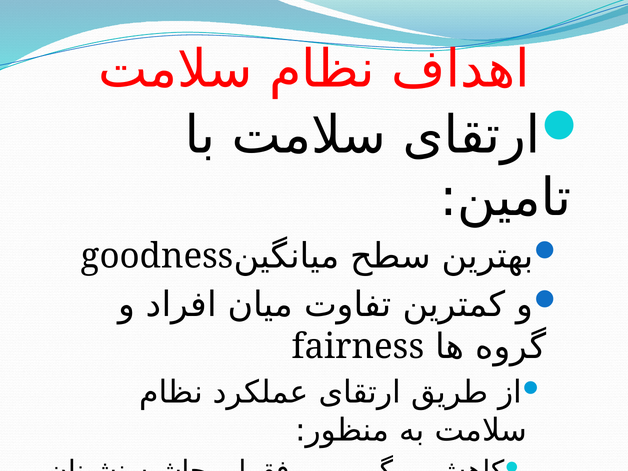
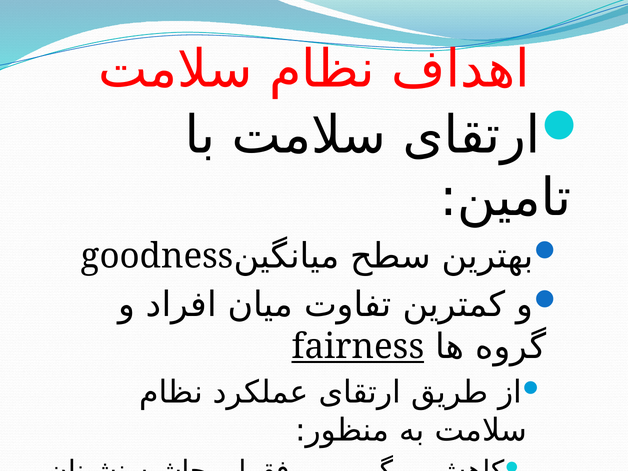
fairness underline: none -> present (358, 347)
